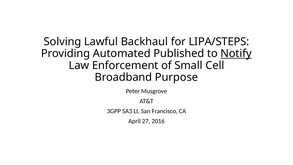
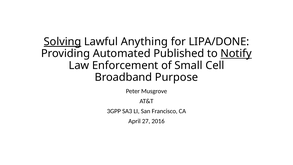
Solving underline: none -> present (62, 42)
Backhaul: Backhaul -> Anything (144, 42)
LIPA/STEPS: LIPA/STEPS -> LIPA/DONE (219, 42)
